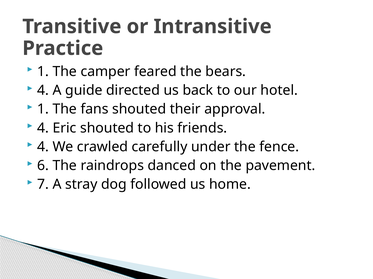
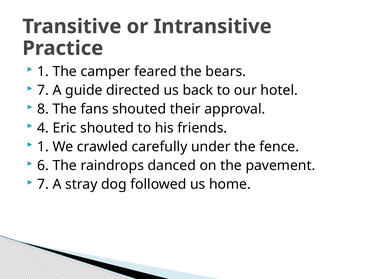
4: 4 -> 7 (43, 91)
1: 1 -> 8 (43, 109)
4: 4 -> 1 (43, 147)
